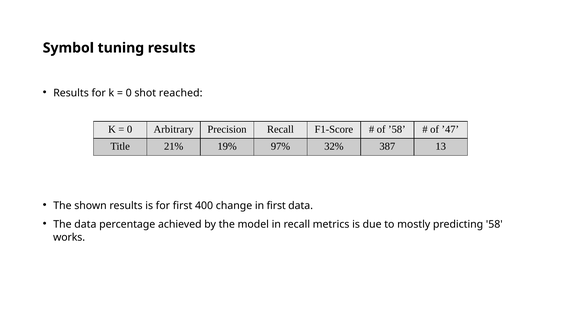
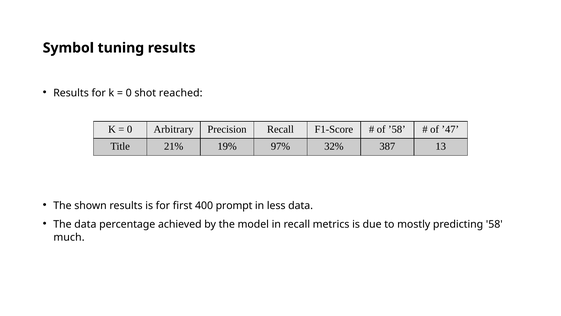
change: change -> prompt (234, 205)
in first: first -> less (276, 205)
works: works -> much (69, 237)
